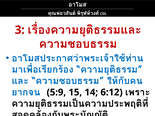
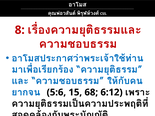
3: 3 -> 8 (20, 30)
5:9: 5:9 -> 5:6 (56, 93)
14: 14 -> 68 (91, 93)
